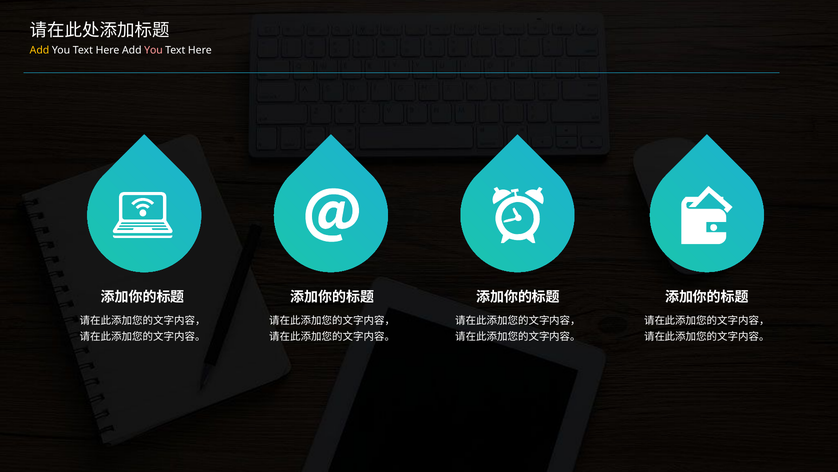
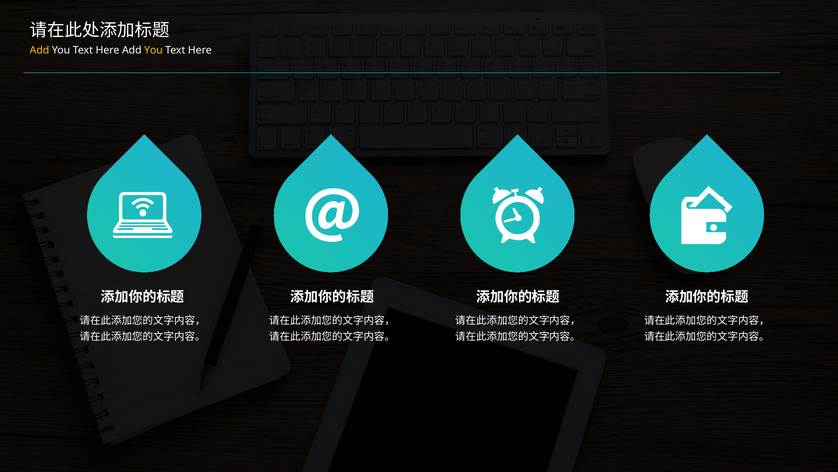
You colour: pink -> yellow (153, 50)
